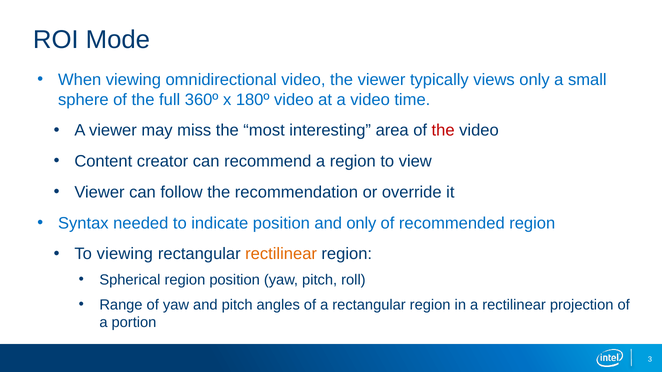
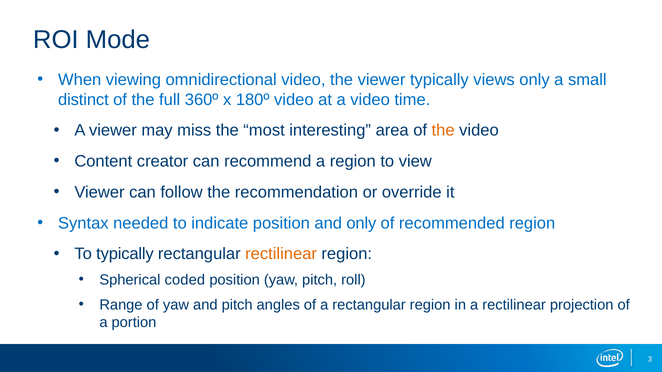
sphere: sphere -> distinct (83, 100)
the colour: red -> orange (443, 131)
To viewing: viewing -> typically (125, 254)
Spherical region: region -> coded (185, 280)
